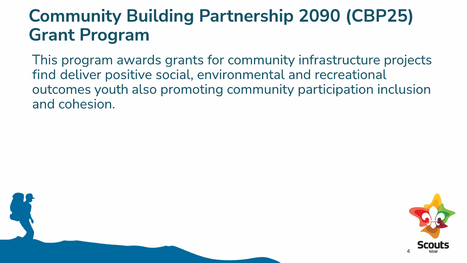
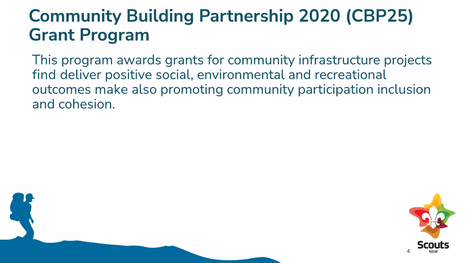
2090: 2090 -> 2020 (319, 16)
youth: youth -> make (111, 89)
